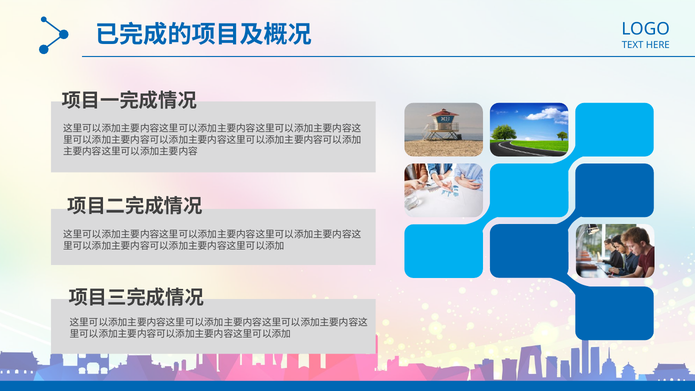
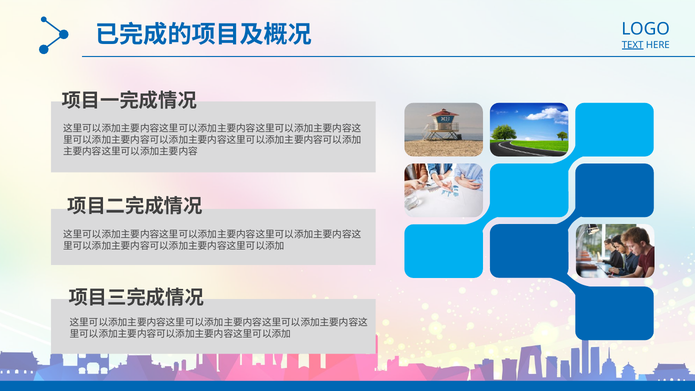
TEXT underline: none -> present (633, 45)
